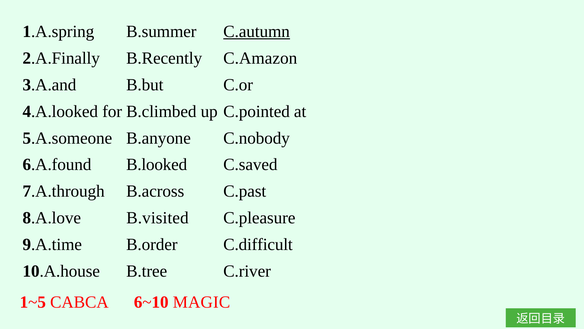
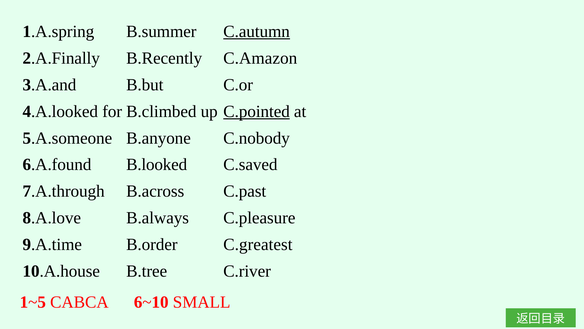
C.pointed underline: none -> present (257, 111)
B.visited: B.visited -> B.always (158, 218)
C.difficult: C.difficult -> C.greatest (258, 244)
MAGIC: MAGIC -> SMALL (202, 302)
